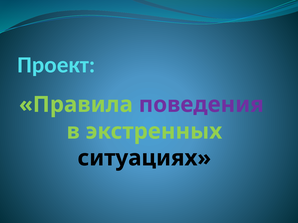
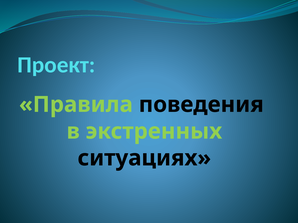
поведения colour: purple -> black (201, 105)
